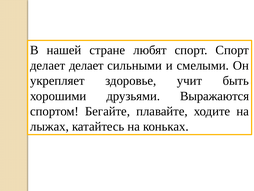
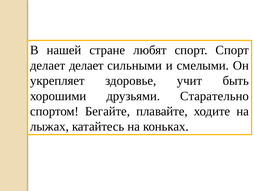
Выражаются: Выражаются -> Старательно (215, 96)
